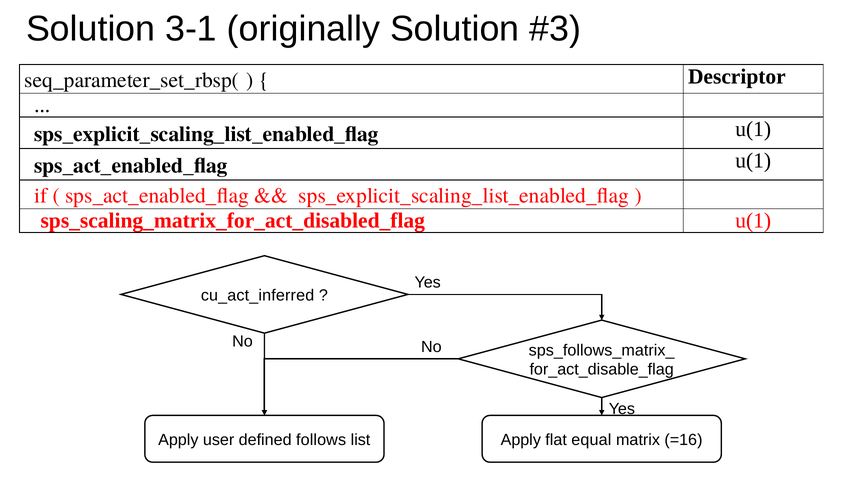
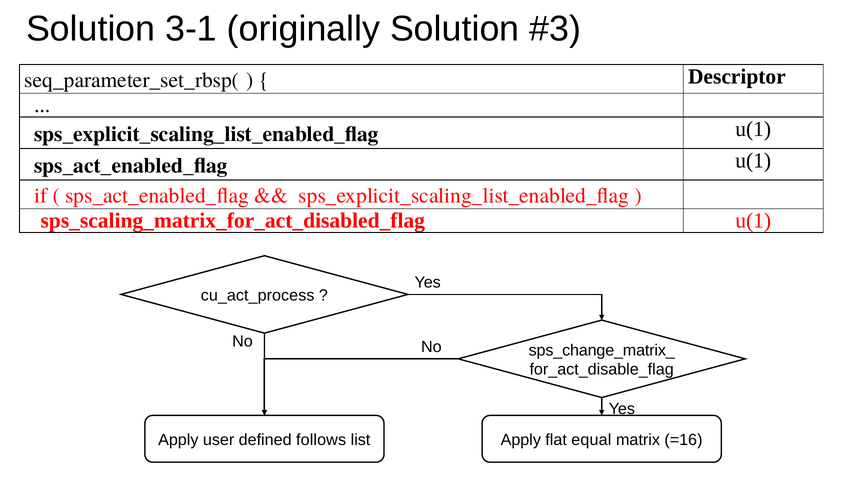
cu_act_inferred: cu_act_inferred -> cu_act_process (258, 295)
sps_follows_matrix_: sps_follows_matrix_ -> sps_change_matrix_ (602, 350)
